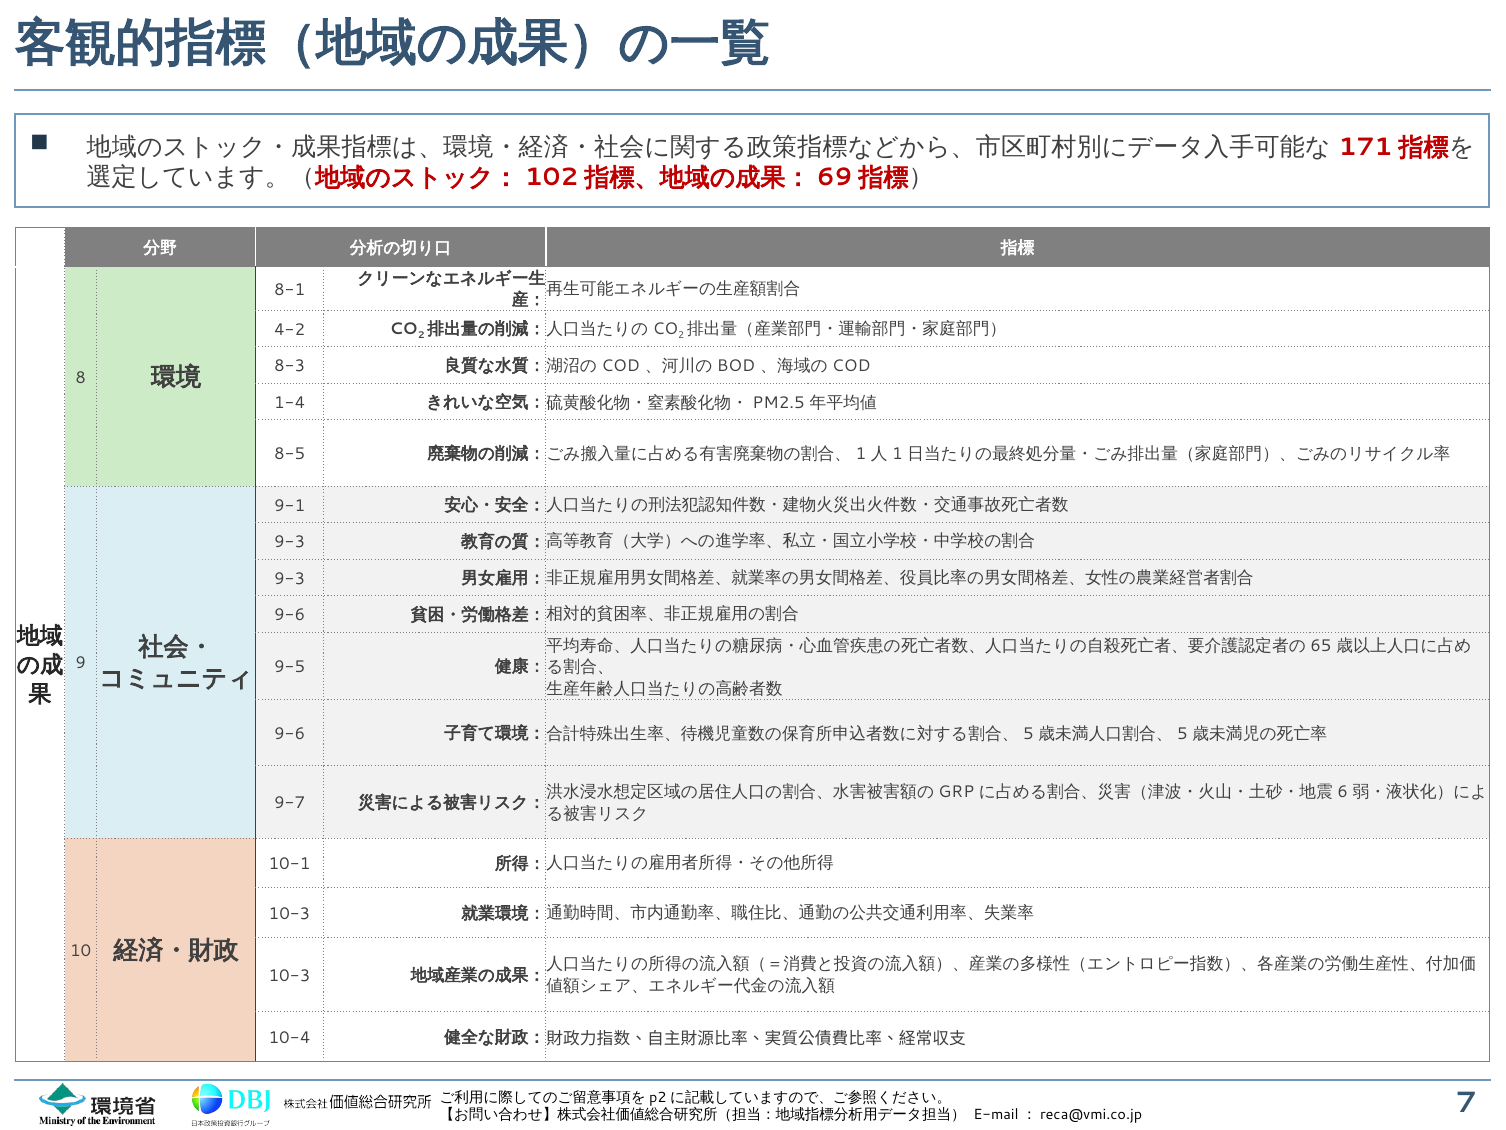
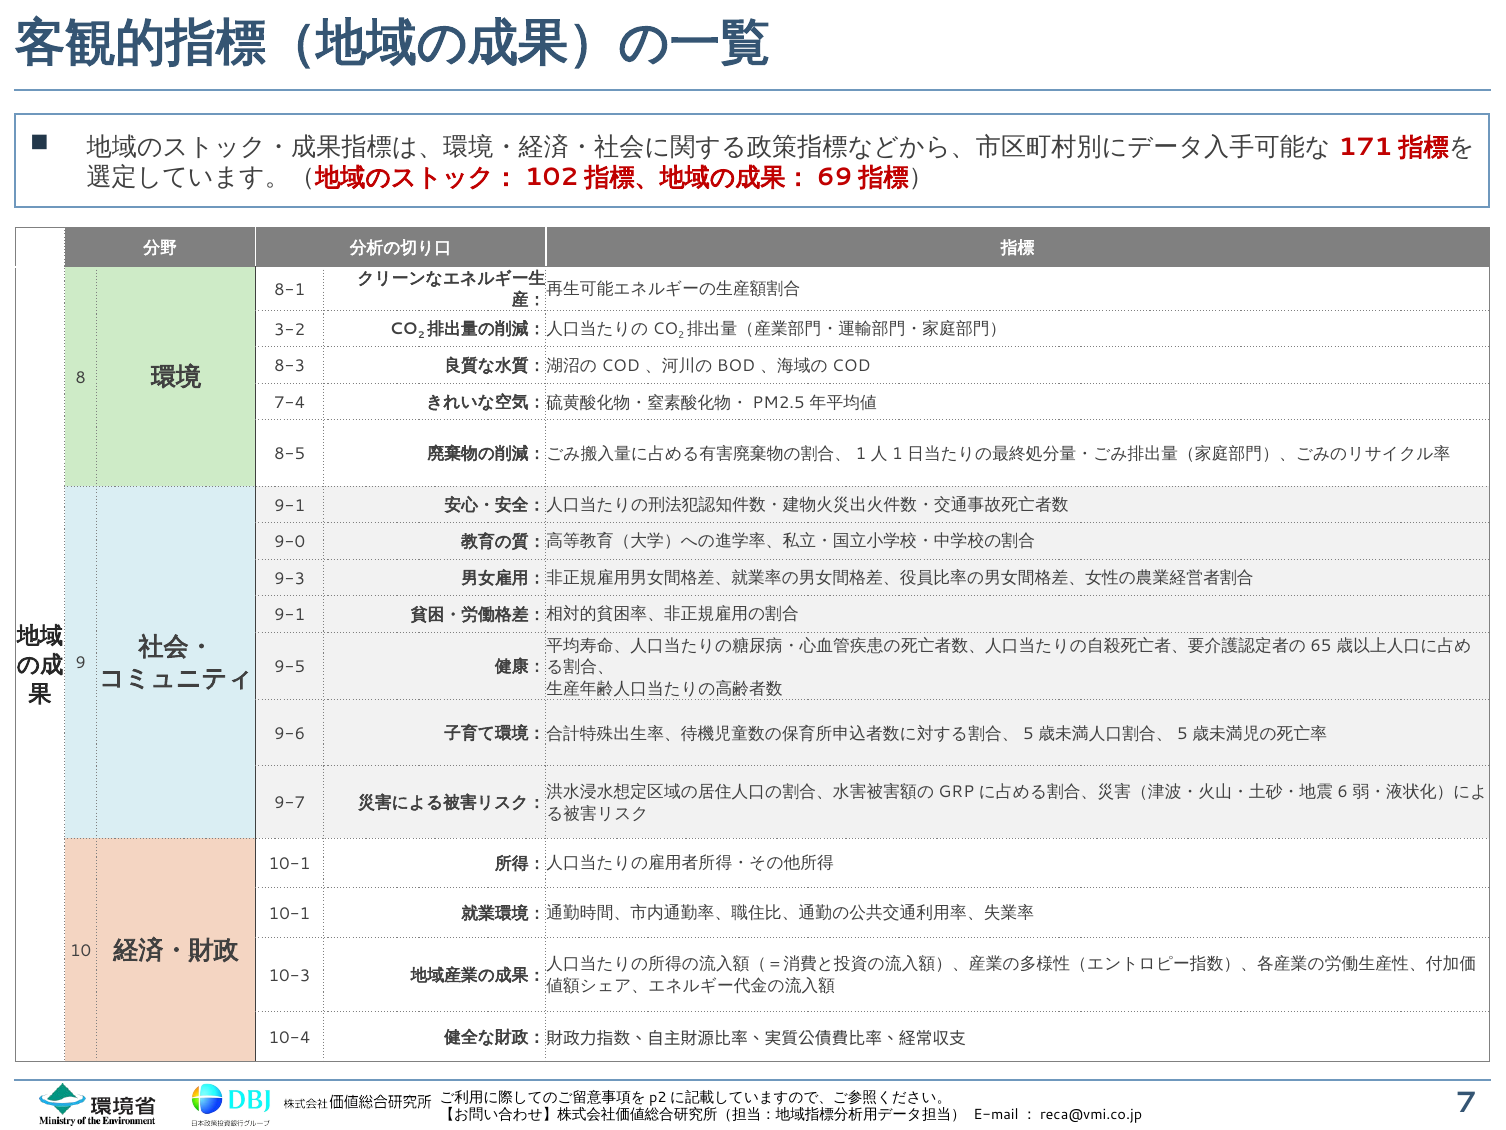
4-2: 4-2 -> 3-2 (290, 329)
1-4: 1-4 -> 7-4 (290, 402)
9-3: 9-3 -> 9-0 (290, 542)
9-6: 9-6 -> 9-1 (290, 615)
10-3: 10-3 -> 10-1 (289, 914)
